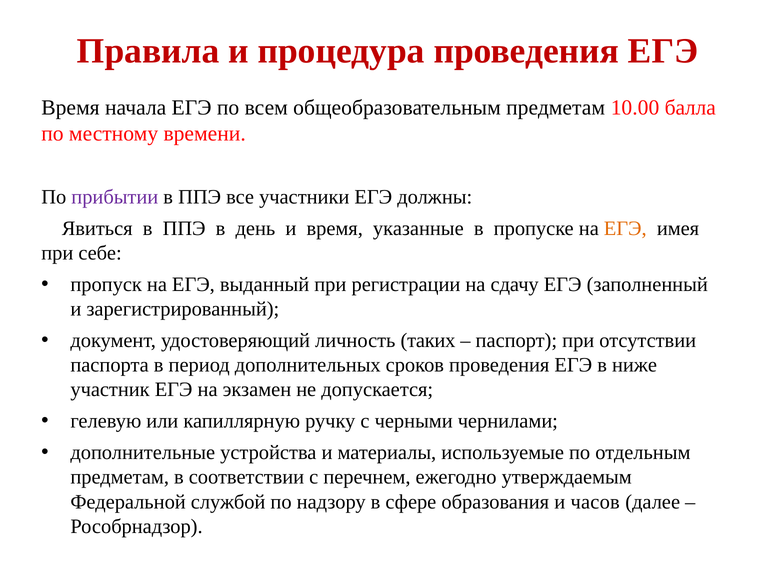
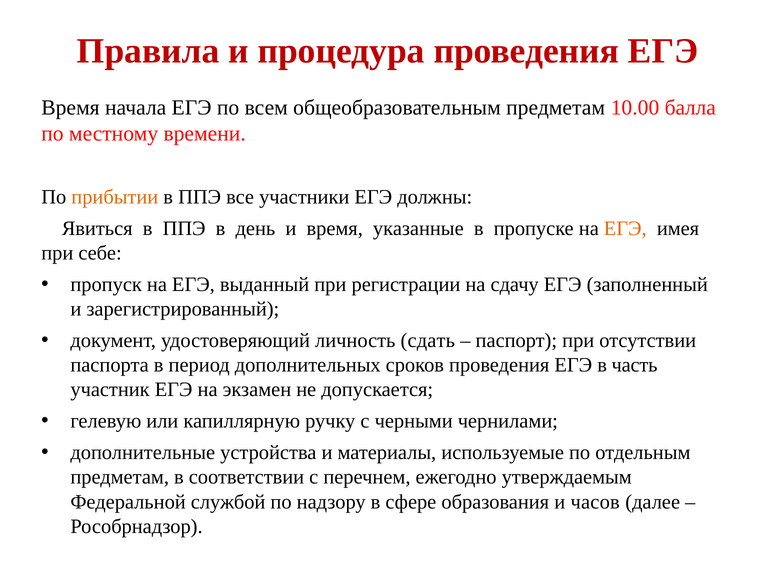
прибытии colour: purple -> orange (115, 197)
таких: таких -> сдать (428, 341)
ниже: ниже -> часть (635, 365)
